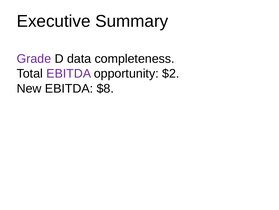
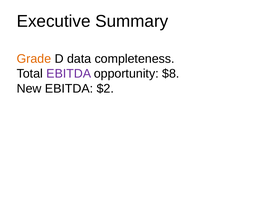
Grade colour: purple -> orange (34, 59)
$2: $2 -> $8 (171, 73)
$8: $8 -> $2 (105, 88)
